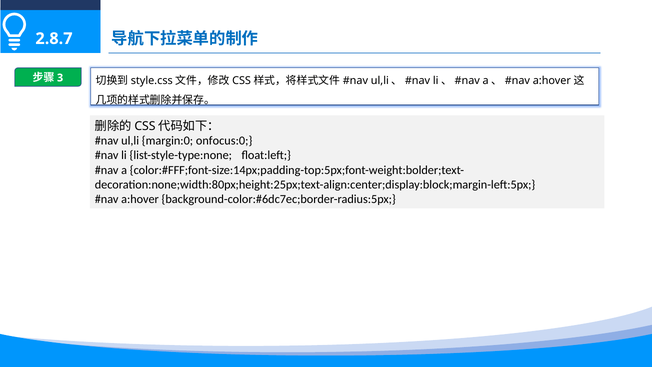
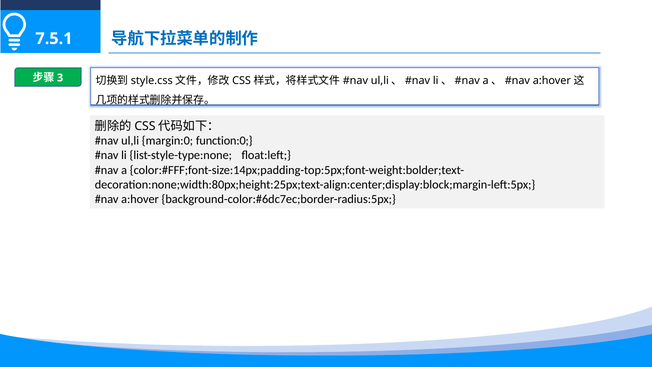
2.8.7: 2.8.7 -> 7.5.1 (54, 39)
onfocus:0: onfocus:0 -> function:0 (224, 141)
